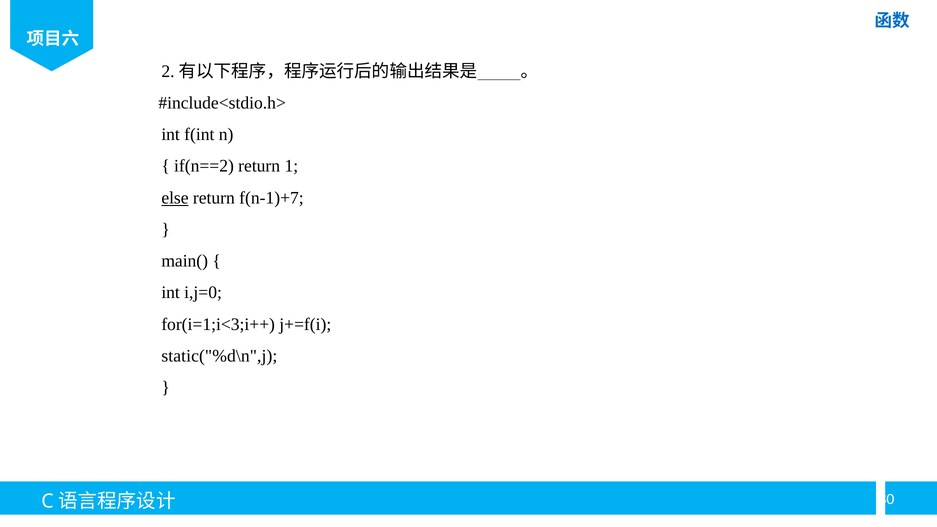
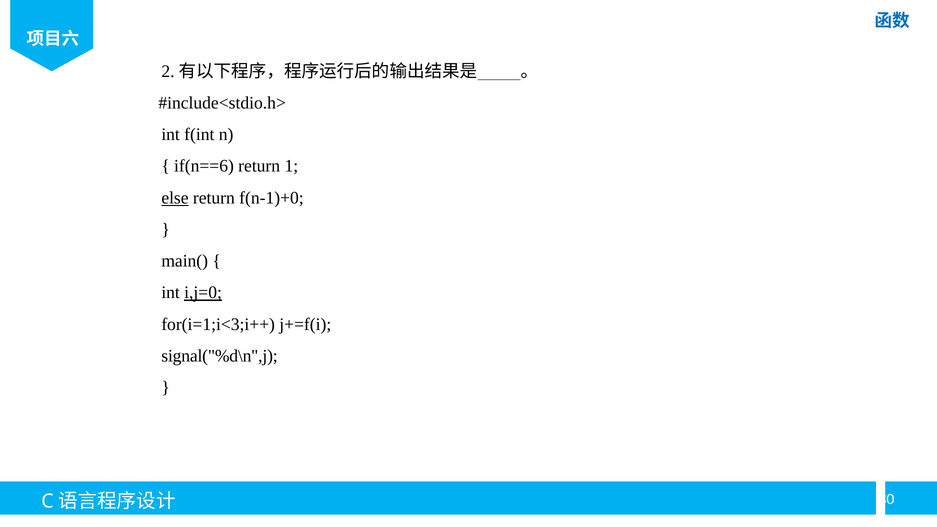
if(n==2: if(n==2 -> if(n==6 (204, 166)
f(n-1)+7: f(n-1)+7 -> f(n-1)+0 (271, 198)
i,j=0 underline: none -> present (203, 293)
static("%d\n",j: static("%d\n",j -> signal("%d\n",j (220, 356)
